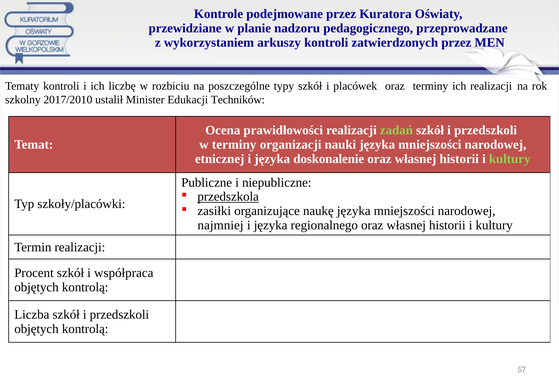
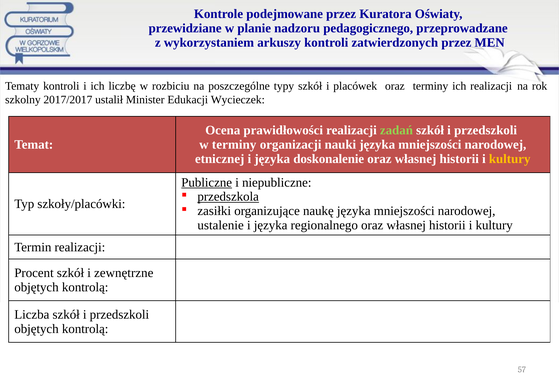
2017/2010: 2017/2010 -> 2017/2017 (68, 100)
Techników: Techników -> Wycieczek (238, 100)
kultury colour: light green -> yellow (510, 159)
Publiczne underline: none -> present (207, 182)
najmniej: najmniej -> ustalenie (221, 225)
współpraca: współpraca -> zewnętrzne (124, 273)
